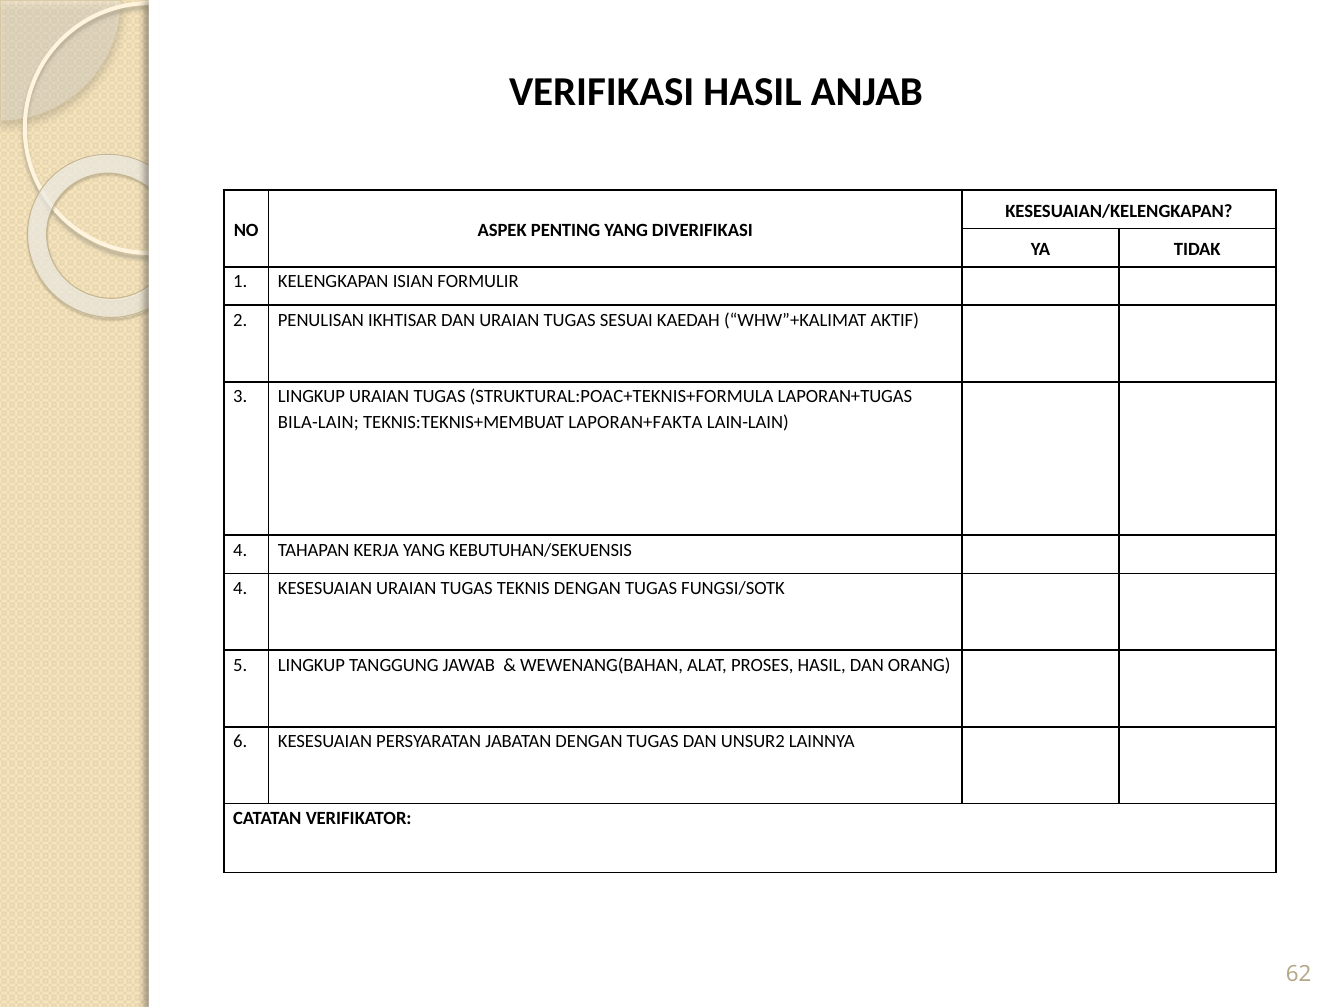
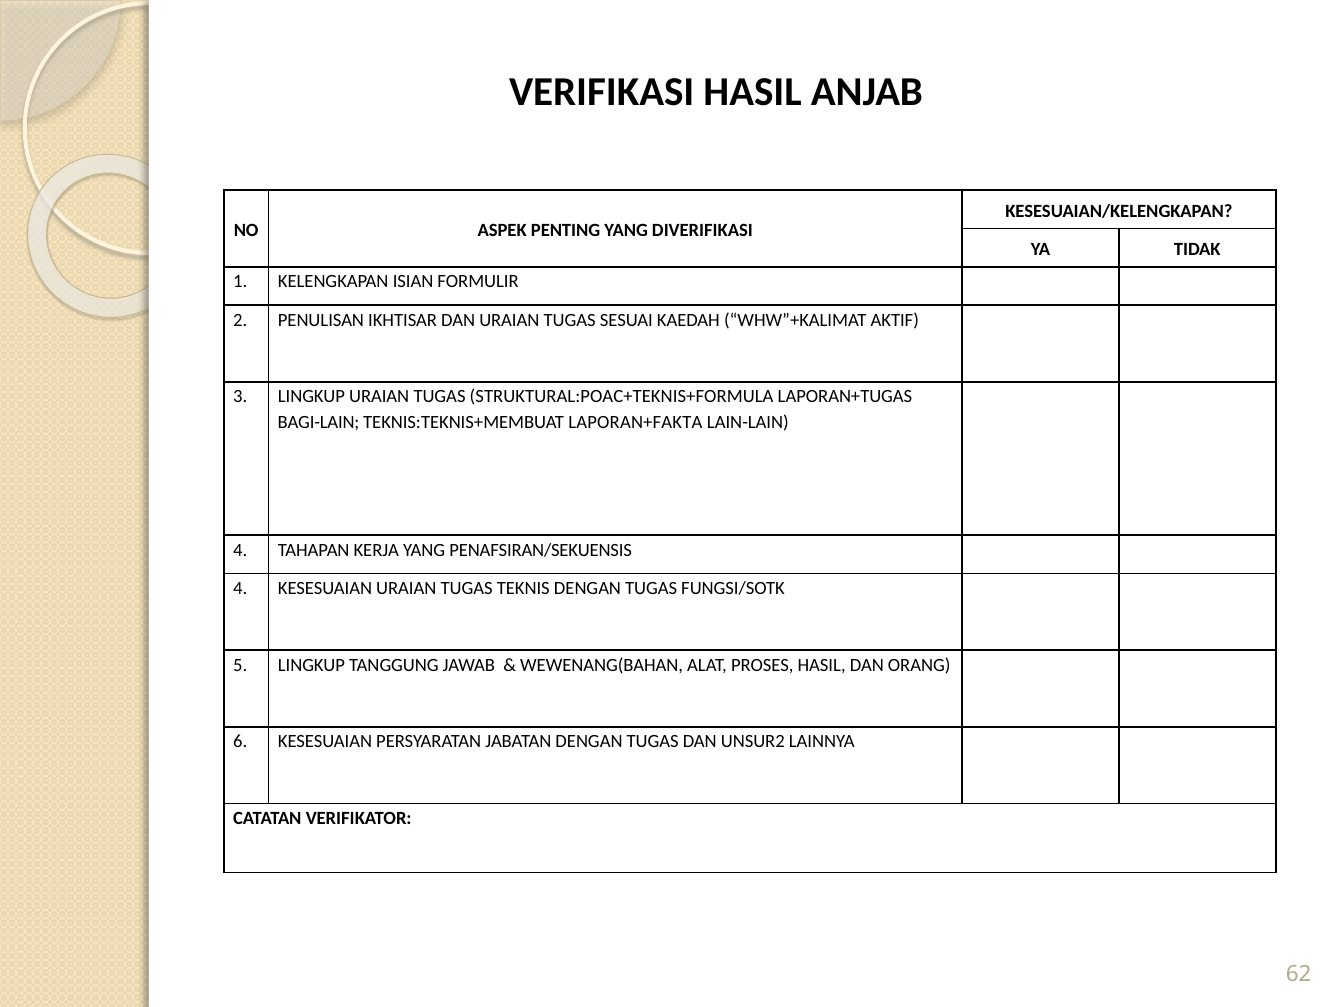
BILA-LAIN: BILA-LAIN -> BAGI-LAIN (319, 423)
KEBUTUHAN/SEKUENSIS: KEBUTUHAN/SEKUENSIS -> PENAFSIRAN/SEKUENSIS (541, 550)
